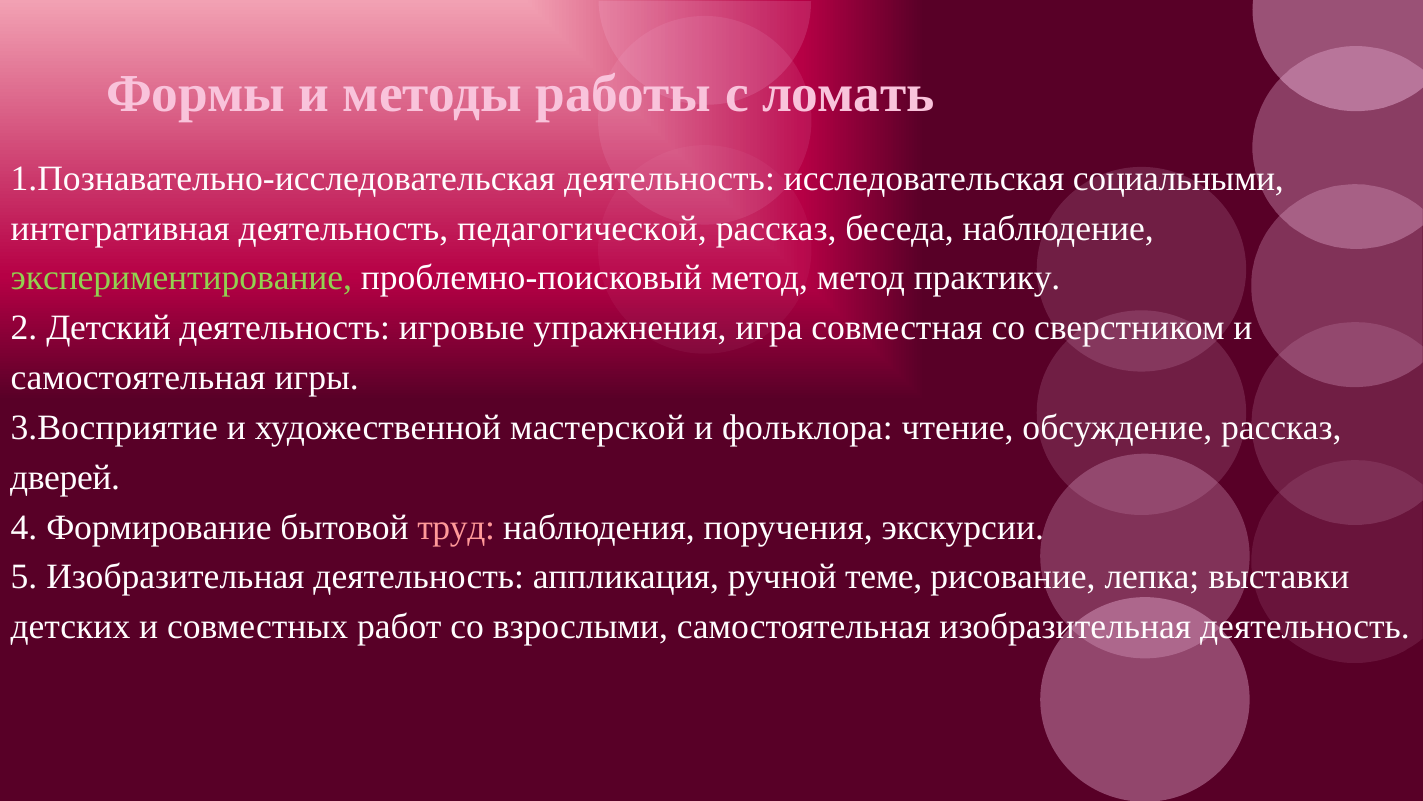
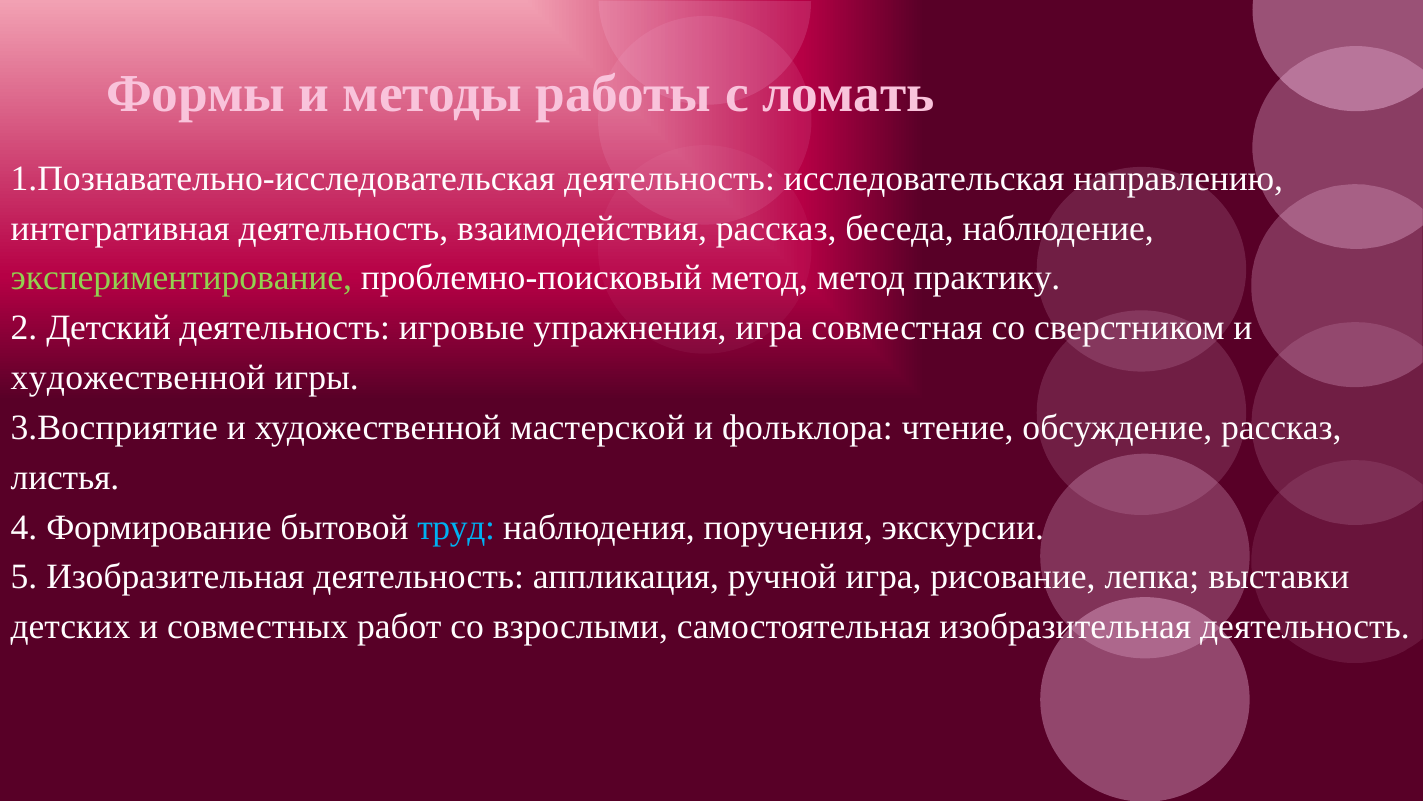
социальными: социальными -> направлению (1178, 178)
педагогической: педагогической -> взаимодействия (582, 228)
самостоятельная: самостоятельная -> художественной (138, 378)
дверей: дверей -> листья (65, 477)
труд colour: pink -> light blue (456, 527)
ручной теме: теме -> игра (884, 577)
